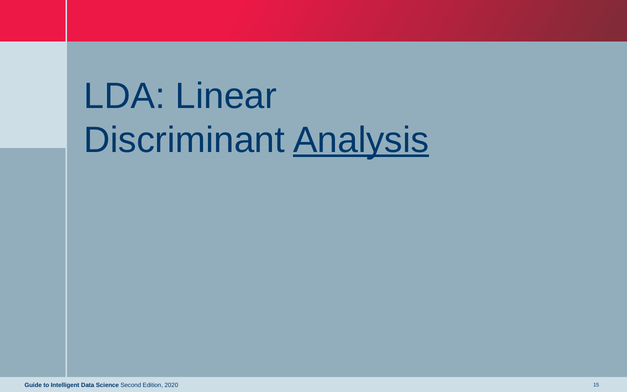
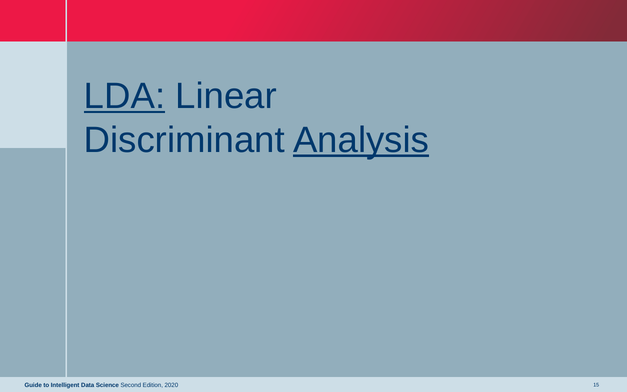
LDA underline: none -> present (125, 96)
